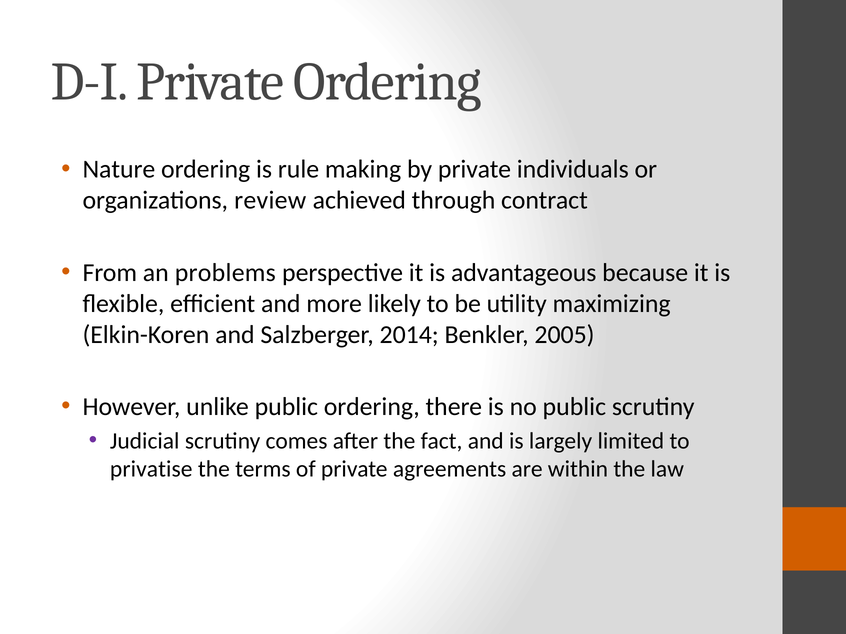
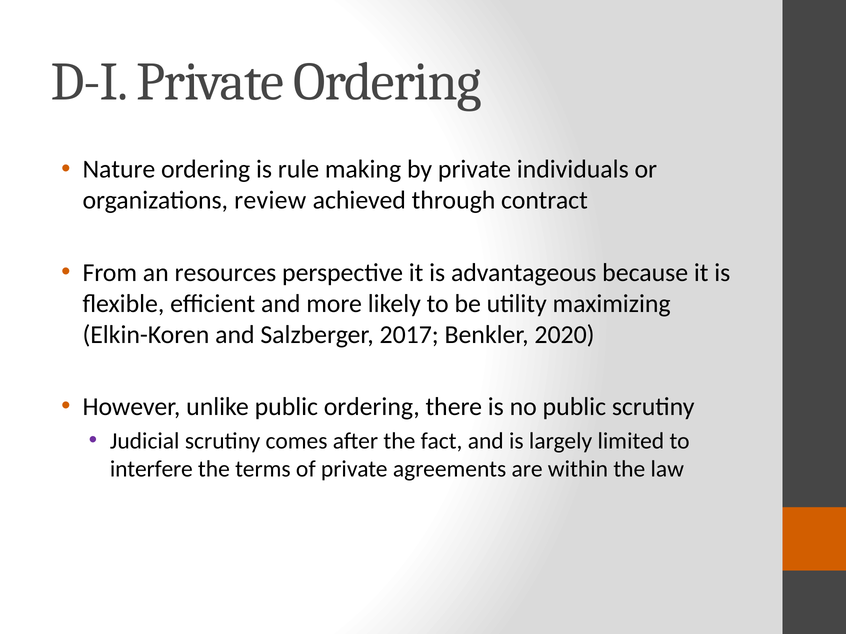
problems: problems -> resources (225, 273)
2014: 2014 -> 2017 (409, 335)
2005: 2005 -> 2020 (565, 335)
privatise: privatise -> interfere (151, 469)
